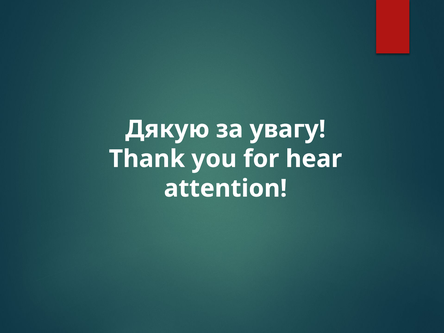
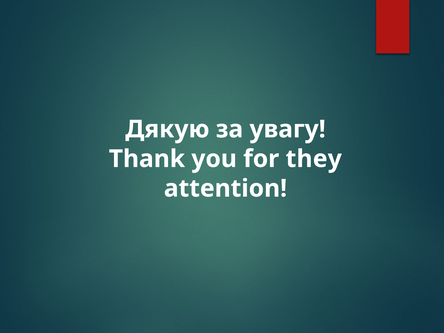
hear: hear -> they (314, 159)
